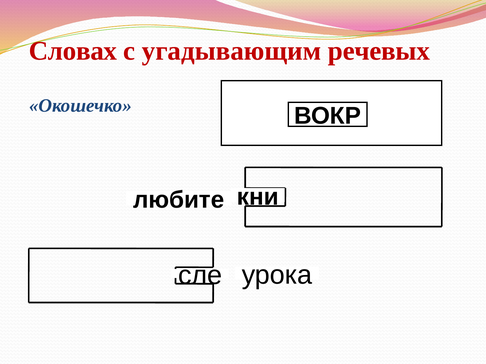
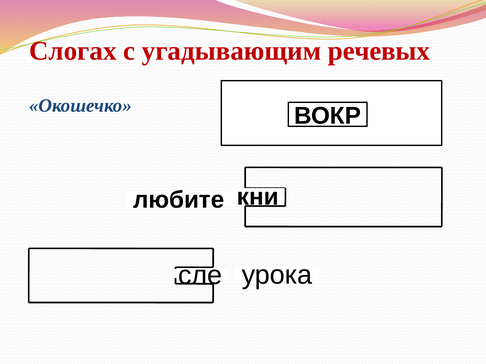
Словах: Словах -> Слогах (73, 51)
